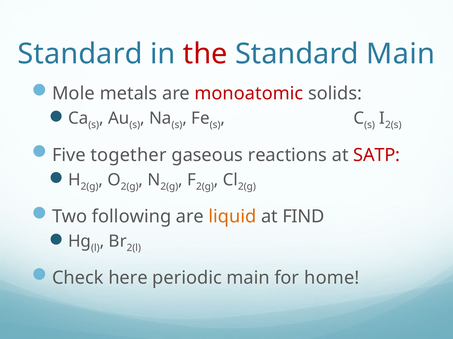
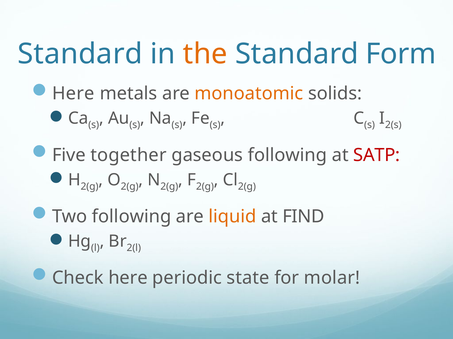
the colour: red -> orange (205, 54)
Standard Main: Main -> Form (401, 54)
Mole: Mole -> Here (73, 94)
monoatomic colour: red -> orange (249, 94)
gaseous reactions: reactions -> following (287, 155)
periodic main: main -> state (248, 279)
home: home -> molar (332, 279)
